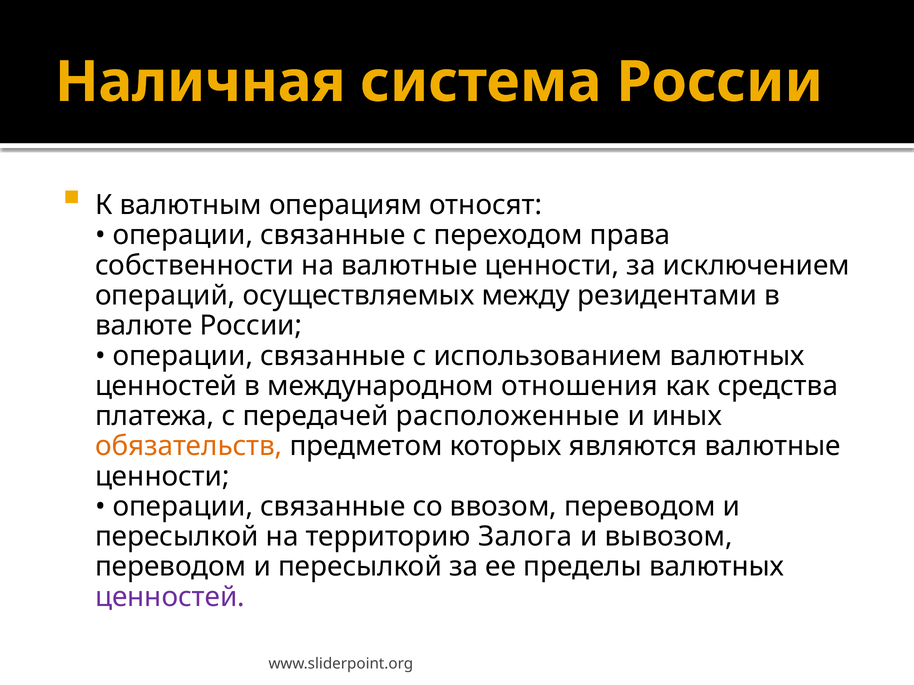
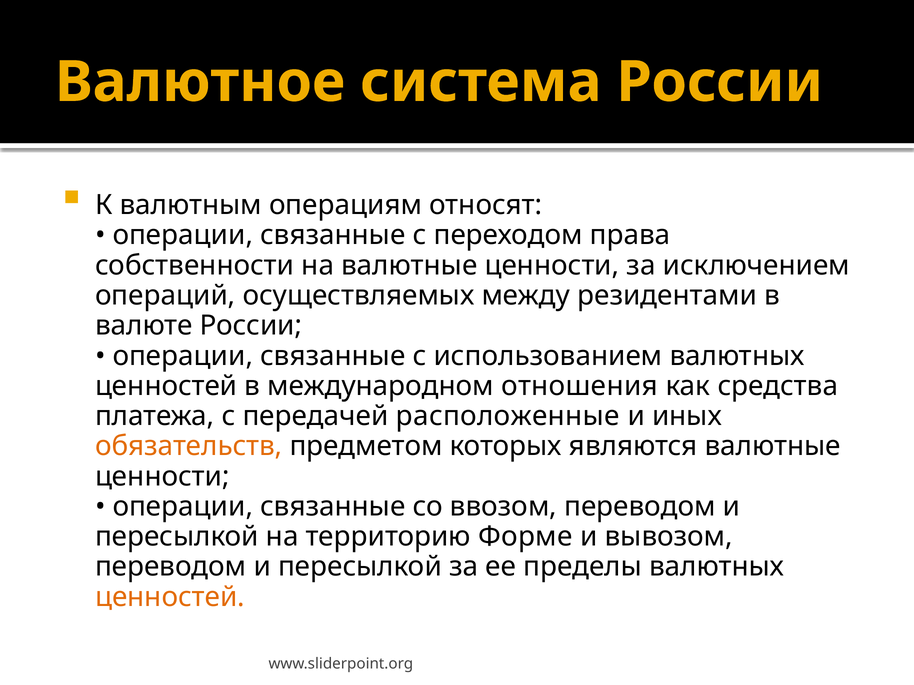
Наличная: Наличная -> Валютное (200, 82)
Залога: Залога -> Форме (525, 537)
ценностей colour: purple -> orange (170, 597)
